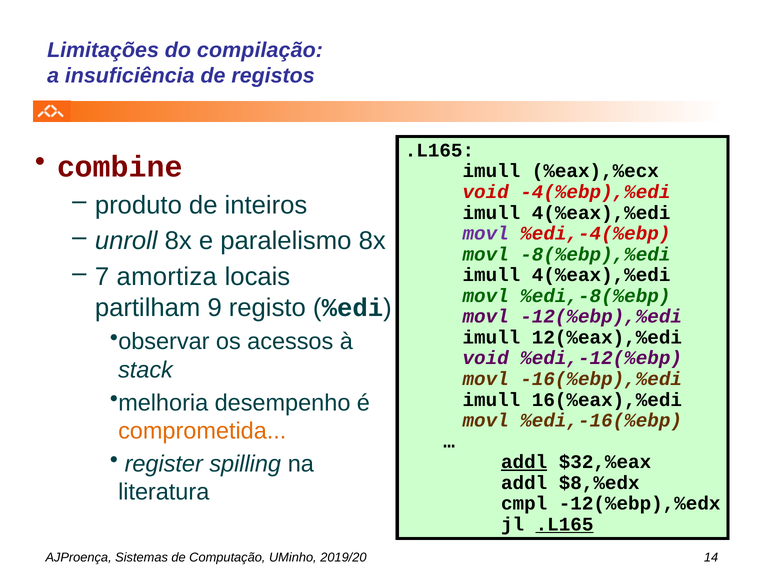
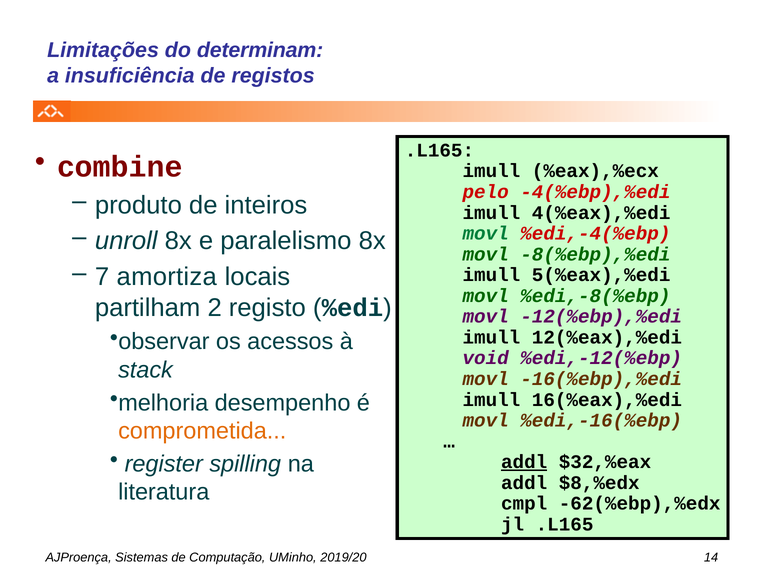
compilação: compilação -> determinam (260, 50)
void: void -> pelo (486, 192)
movl colour: purple -> green (486, 234)
4(%eax),%edi: 4(%eax),%edi -> 5(%eax),%edi (601, 275)
9: 9 -> 2 (215, 308)
-12(%ebp),%edx: -12(%ebp),%edx -> -62(%ebp),%edx (640, 504)
.L165 underline: present -> none (565, 525)
